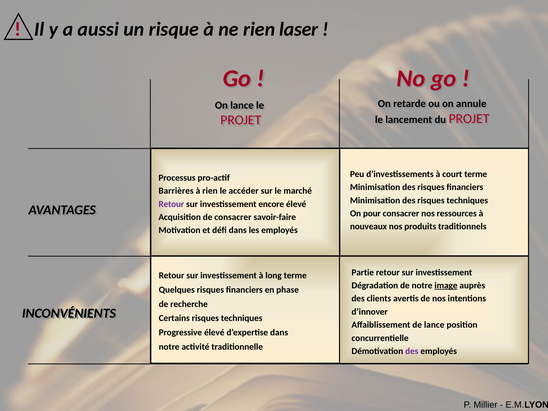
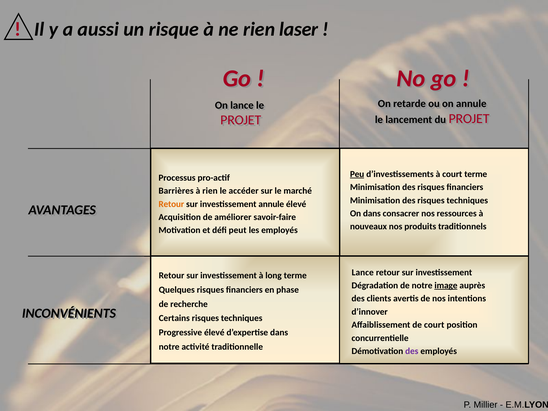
Peu underline: none -> present (357, 174)
Retour colour: purple -> orange (171, 204)
investissement encore: encore -> annule (271, 204)
On pour: pour -> dans (372, 213)
de consacrer: consacrer -> améliorer (233, 217)
défi dans: dans -> peut (238, 230)
Partie: Partie -> Lance (363, 272)
de lance: lance -> court (434, 325)
